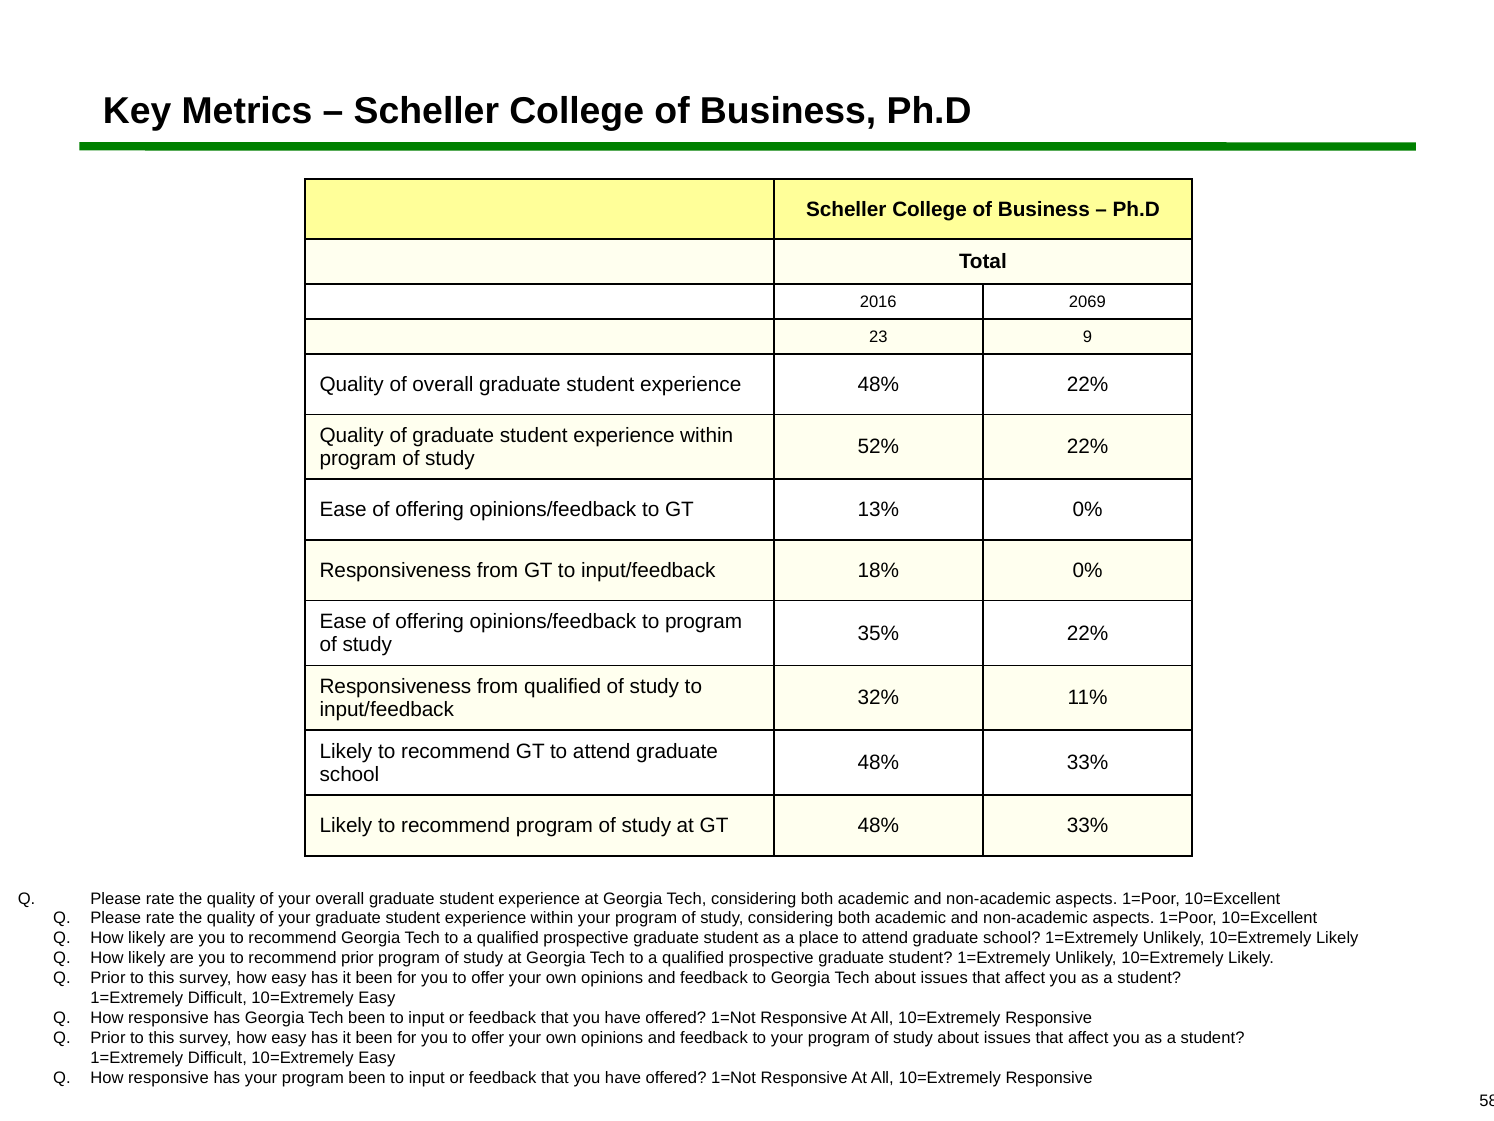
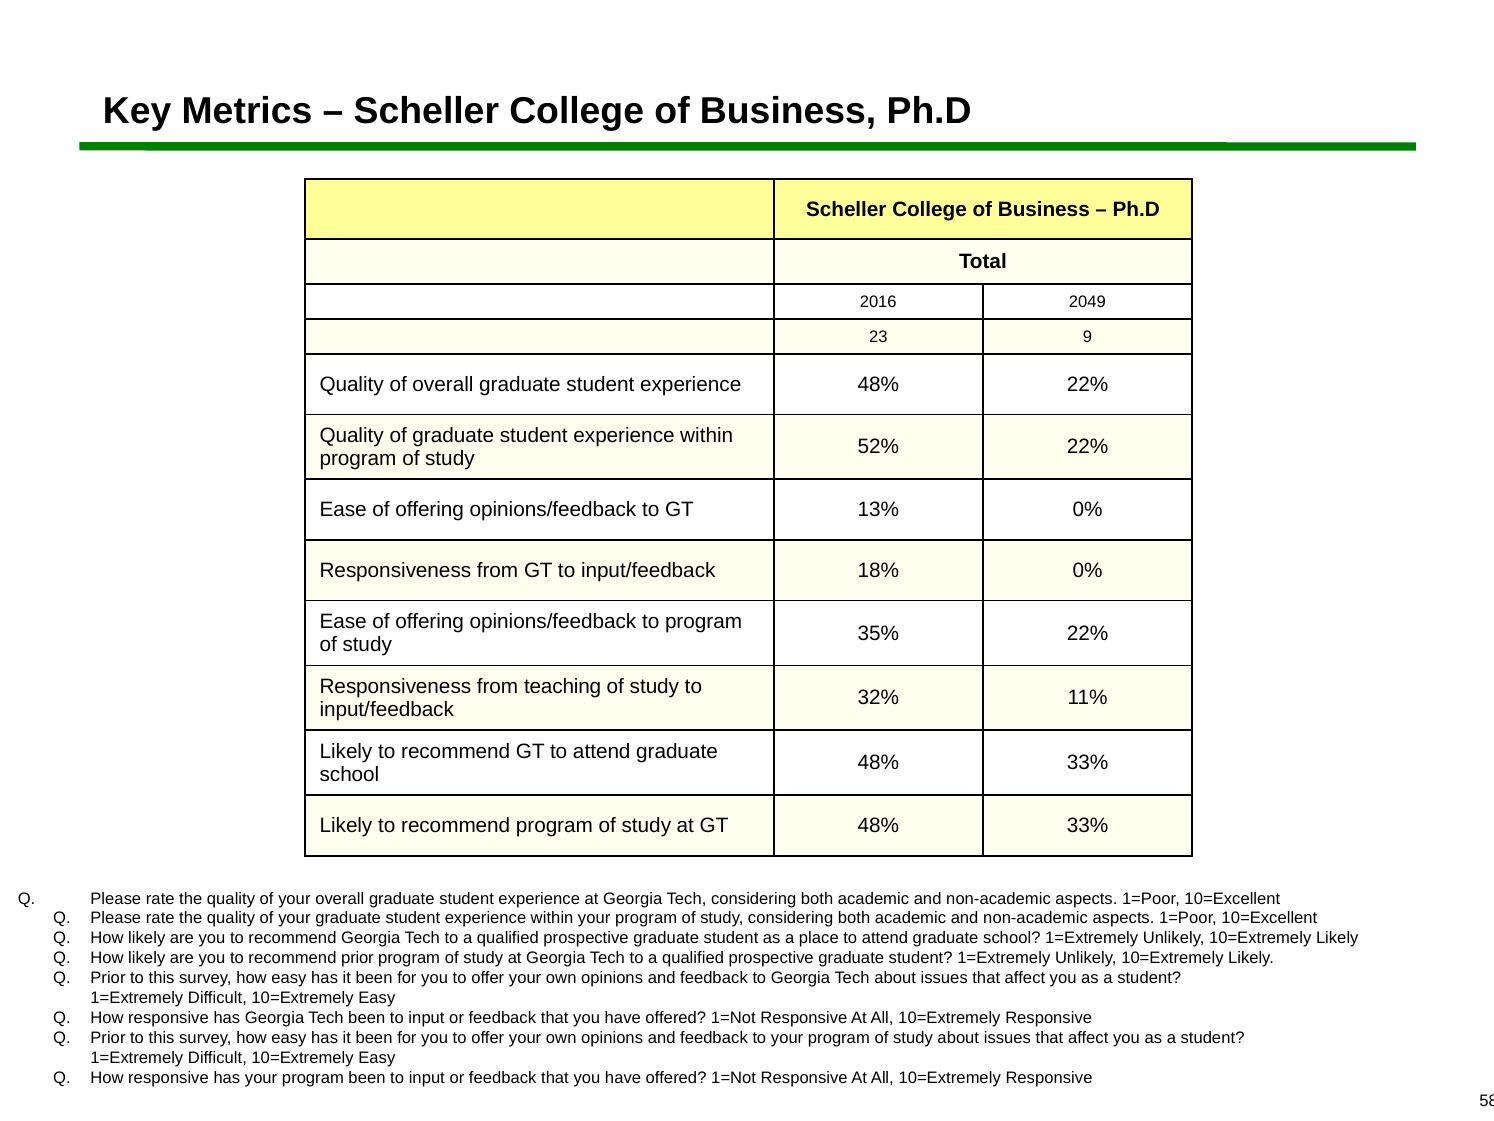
2069: 2069 -> 2049 (1087, 302)
from qualified: qualified -> teaching (563, 686)
